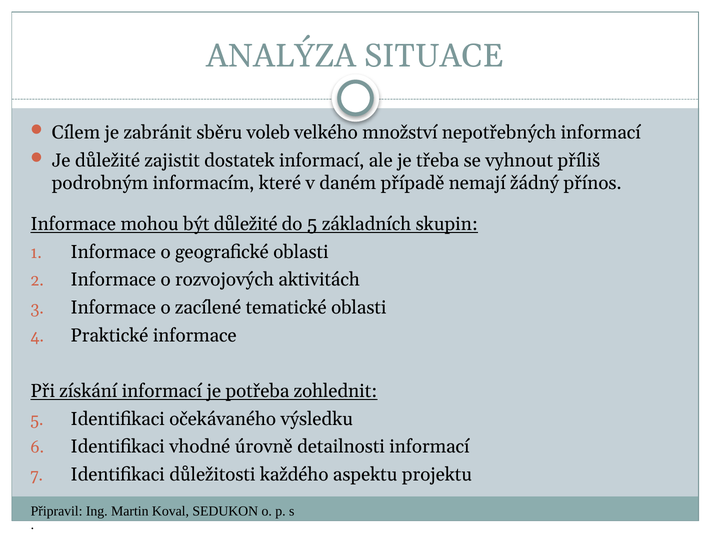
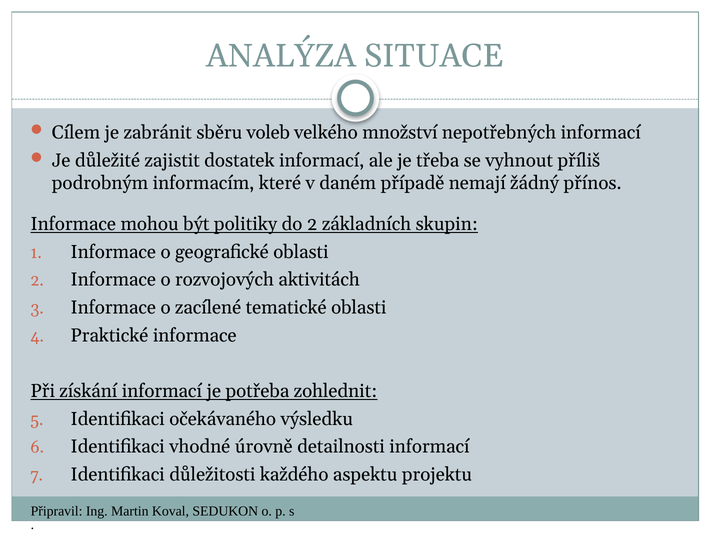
být důležité: důležité -> politiky (246, 224)
do 5: 5 -> 2 (312, 224)
